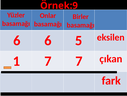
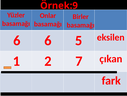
1 7: 7 -> 2 (48, 61)
